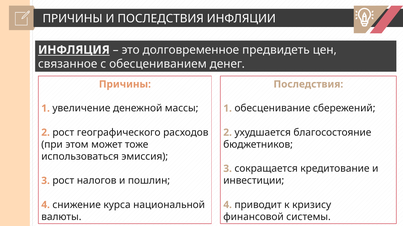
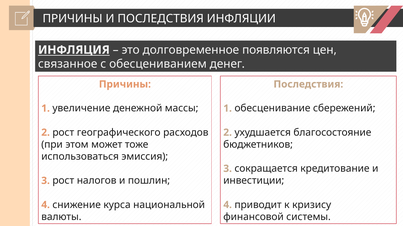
предвидеть: предвидеть -> появляются (276, 50)
